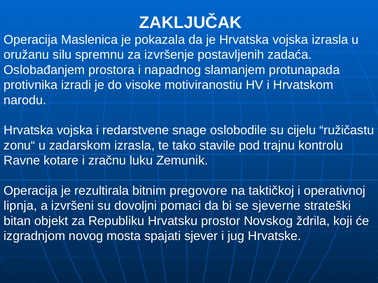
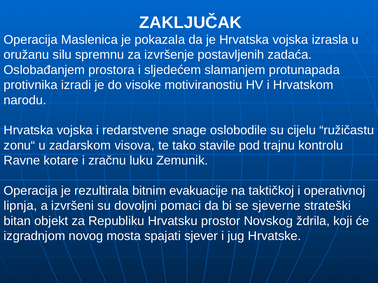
napadnog: napadnog -> sljedećem (173, 70)
zadarskom izrasla: izrasla -> visova (135, 146)
pregovore: pregovore -> evakuacije (199, 191)
